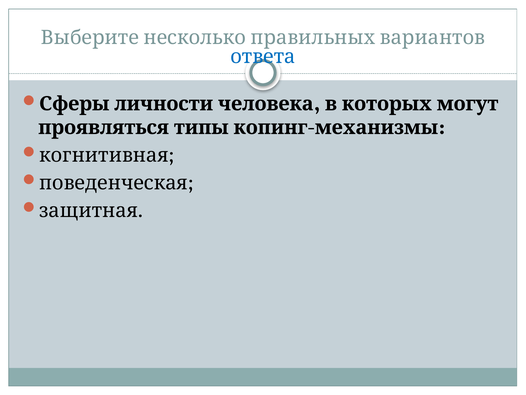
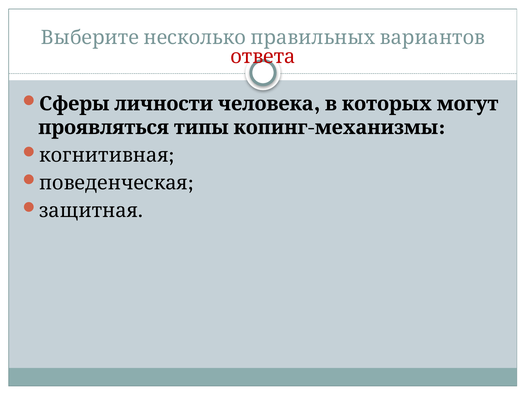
ответа colour: blue -> red (263, 56)
